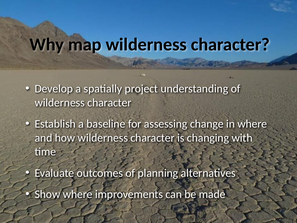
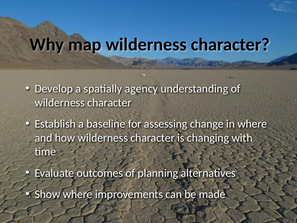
project: project -> agency (141, 89)
